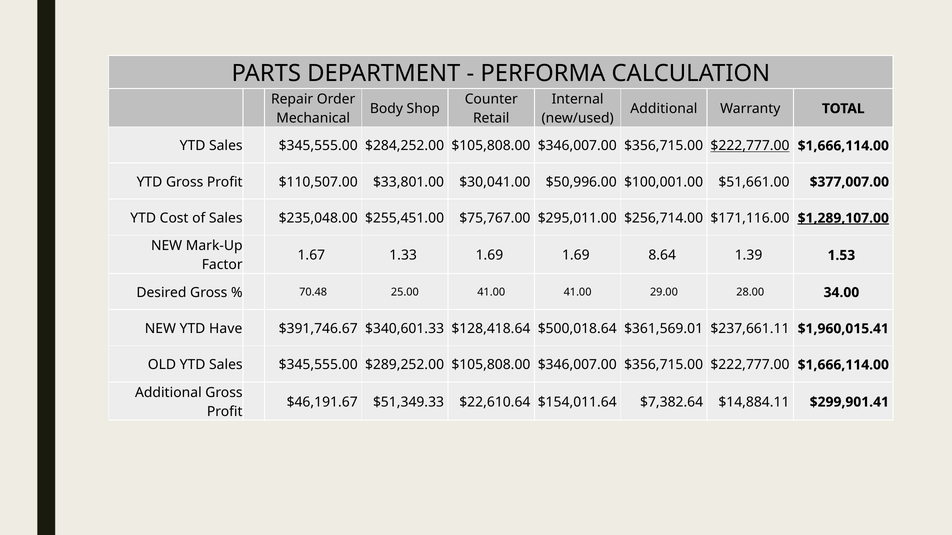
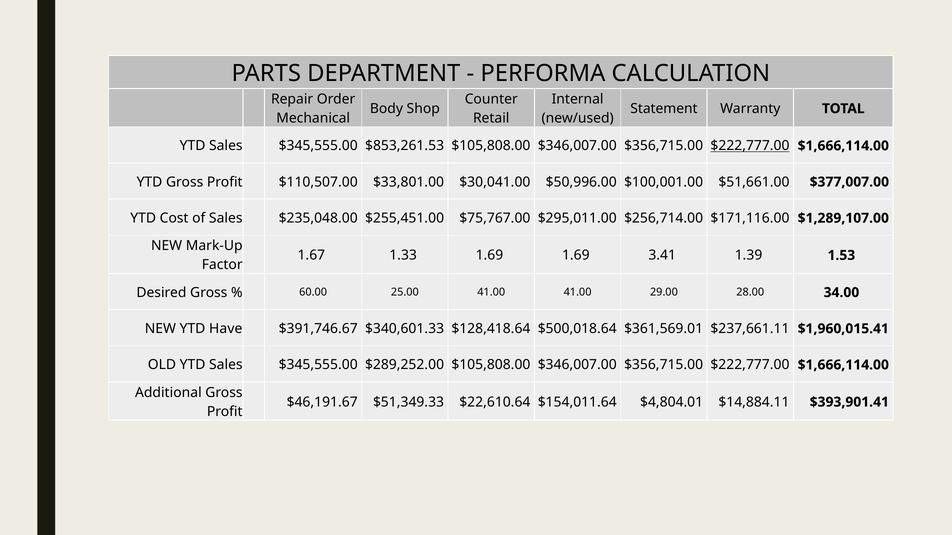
Additional: Additional -> Statement (664, 109)
$284,252.00: $284,252.00 -> $853,261.53 (405, 146)
$1,289,107.00 underline: present -> none (843, 218)
8.64: 8.64 -> 3.41 (662, 256)
70.48: 70.48 -> 60.00 (313, 293)
$7,382.64: $7,382.64 -> $4,804.01 (672, 402)
$299,901.41: $299,901.41 -> $393,901.41 (849, 402)
